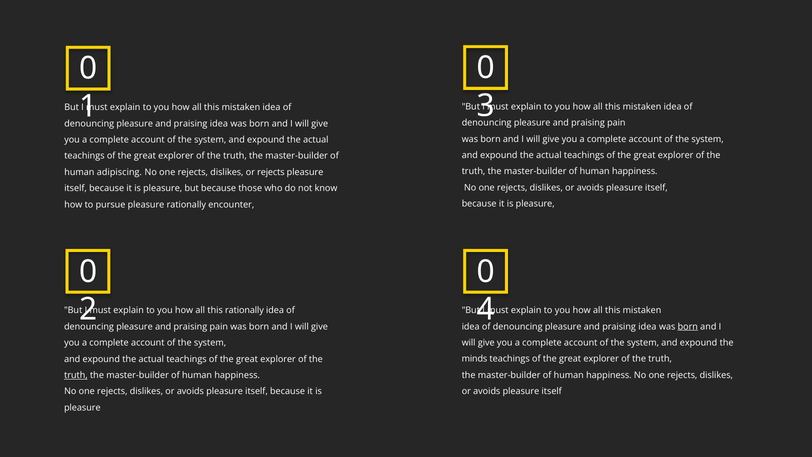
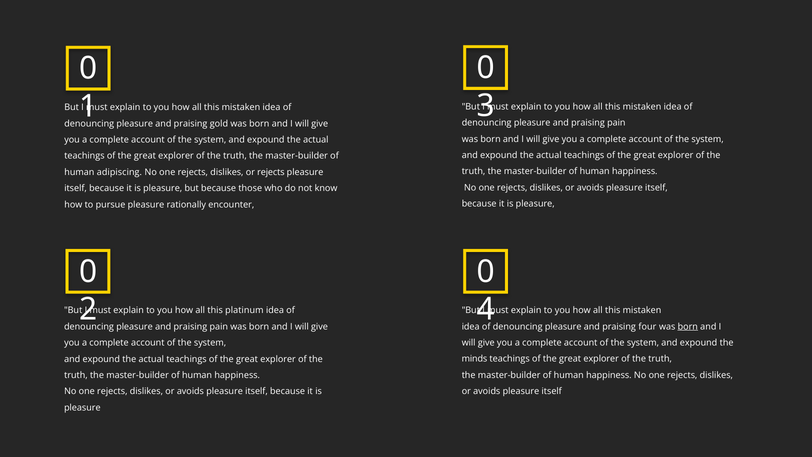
idea: idea -> gold (219, 123)
this rationally: rationally -> platinum (244, 310)
idea: idea -> four (647, 326)
truth underline: present -> none (76, 375)
